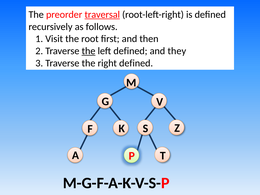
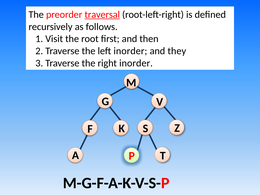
the underline: present -> none (89, 51)
left defined: defined -> inorder (130, 51)
right defined: defined -> inorder (136, 63)
